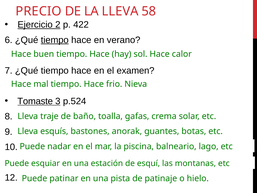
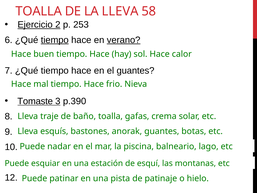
PRECIO: PRECIO -> TOALLA (39, 11)
422: 422 -> 253 (81, 25)
verano underline: none -> present (124, 40)
el examen: examen -> guantes (136, 70)
p.524: p.524 -> p.390 (75, 101)
